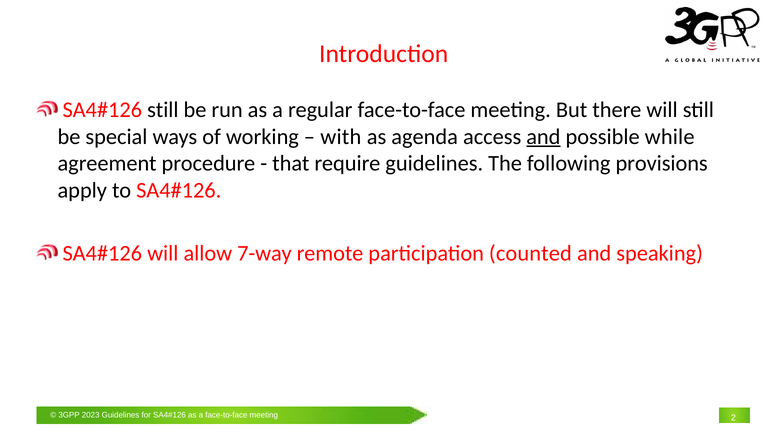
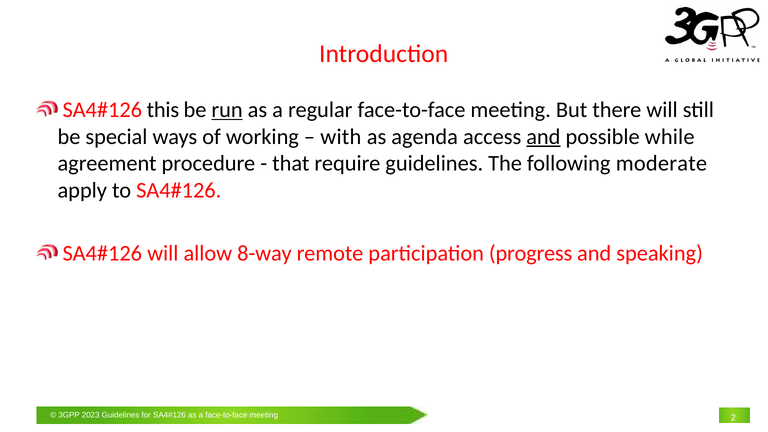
still: still -> this (163, 110)
run underline: none -> present (227, 110)
provisions: provisions -> moderate (661, 164)
7-way: 7-way -> 8-way (264, 253)
counted: counted -> progress (531, 253)
